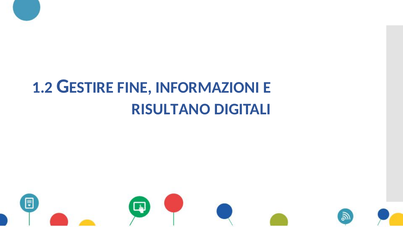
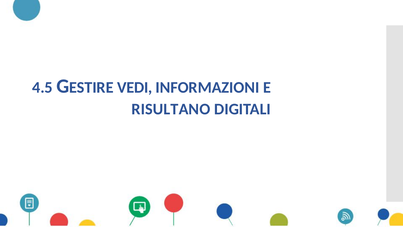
1.2: 1.2 -> 4.5 (43, 87)
FINE: FINE -> VEDI (135, 87)
